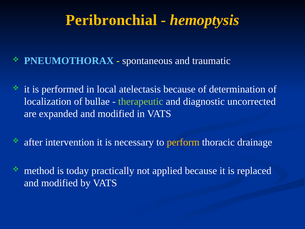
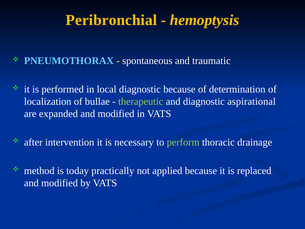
local atelectasis: atelectasis -> diagnostic (140, 89)
uncorrected: uncorrected -> aspirational (252, 101)
perform colour: yellow -> light green (183, 142)
